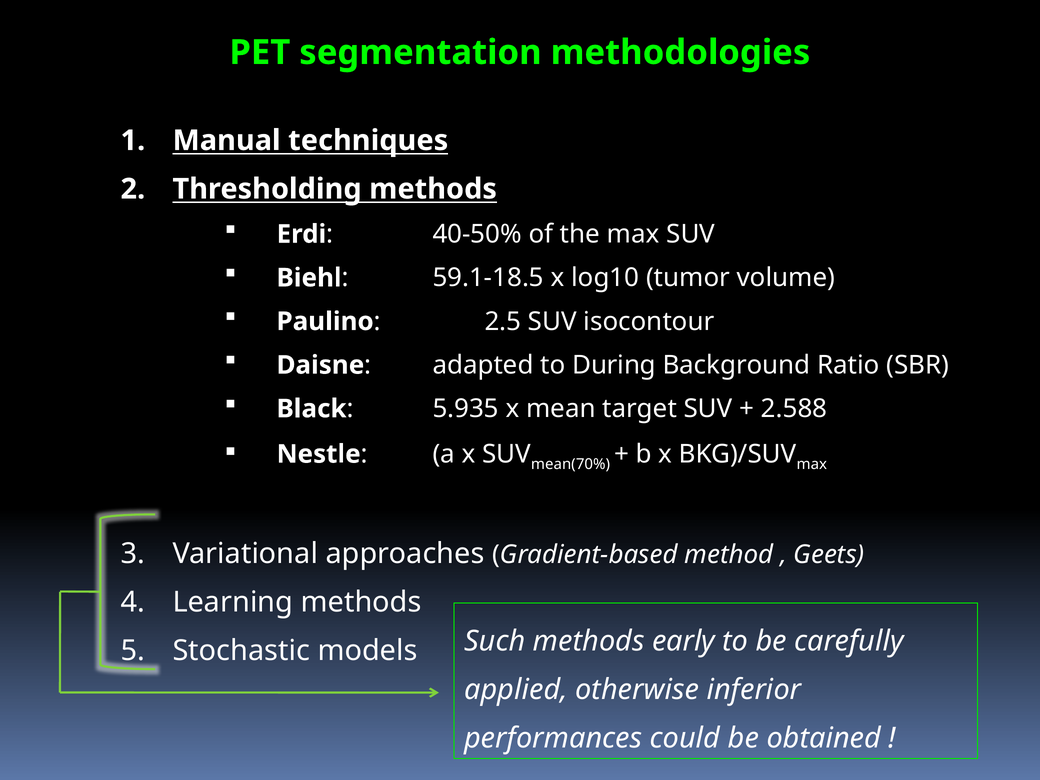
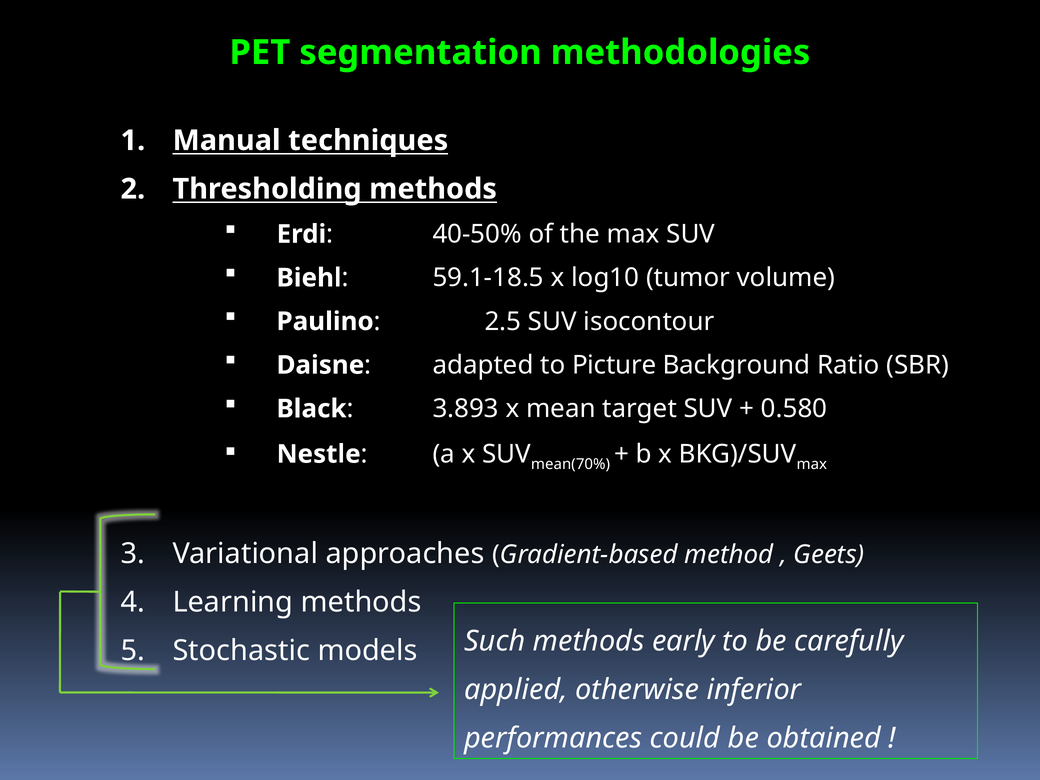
During: During -> Picture (614, 365)
5.935: 5.935 -> 3.893 (466, 409)
2.588: 2.588 -> 0.580 (794, 409)
